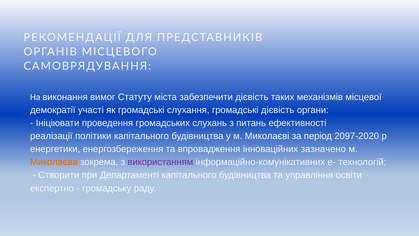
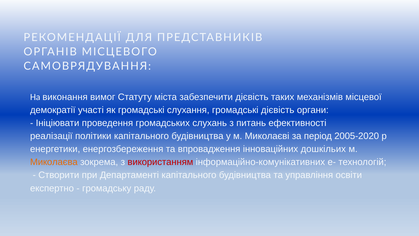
2097-2020: 2097-2020 -> 2005-2020 (357, 136)
зазначено: зазначено -> дошкільих (323, 149)
використанням colour: purple -> red (160, 162)
